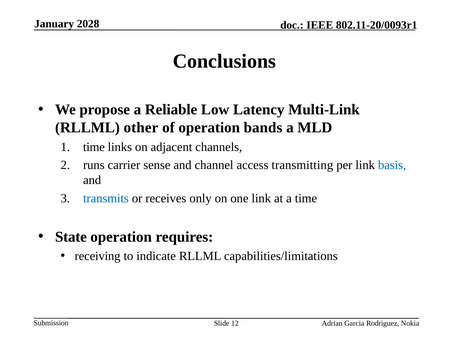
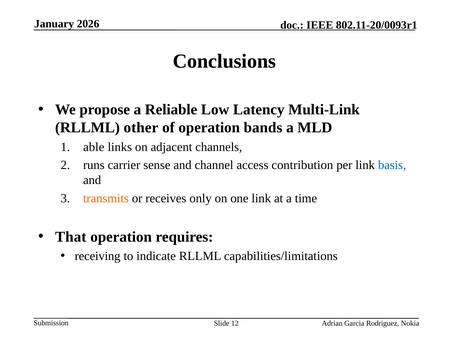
2028: 2028 -> 2026 (88, 24)
time: time -> able (94, 147)
transmitting: transmitting -> contribution (302, 165)
transmits colour: blue -> orange (106, 198)
State: State -> That (71, 237)
